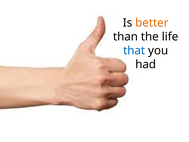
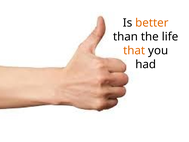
that colour: blue -> orange (134, 50)
